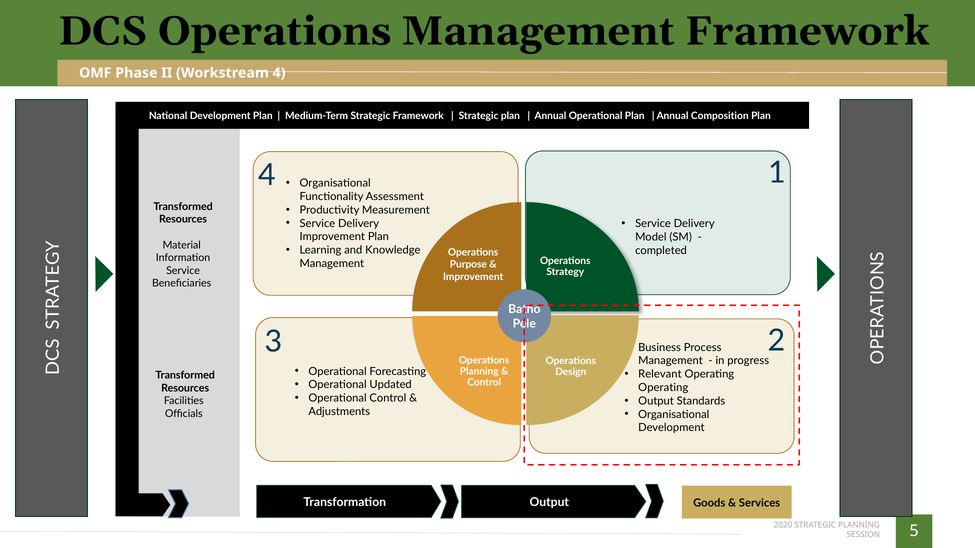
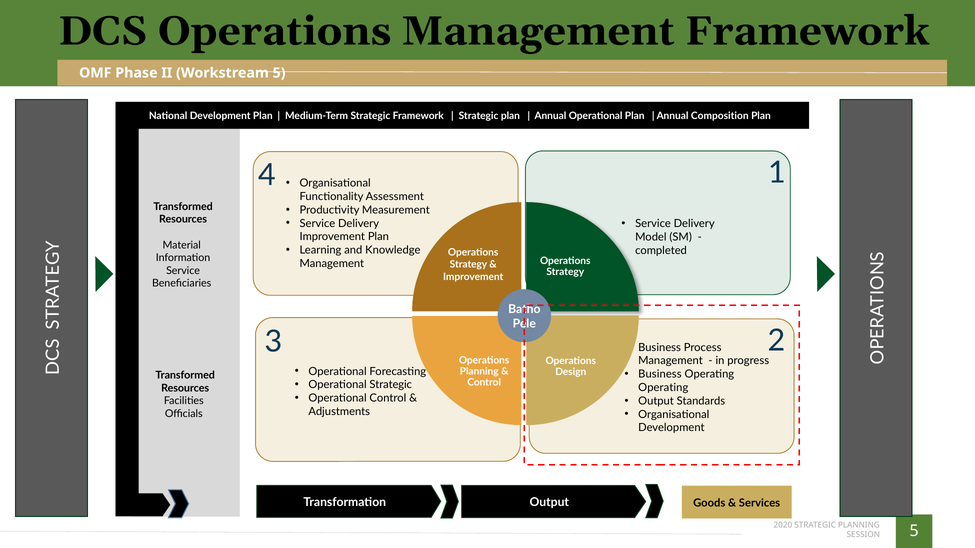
Workstream 4: 4 -> 5 (279, 73)
Purpose: Purpose -> Strategy (468, 265)
Relevant: Relevant -> Business (660, 374)
Operational Updated: Updated -> Strategic (391, 385)
